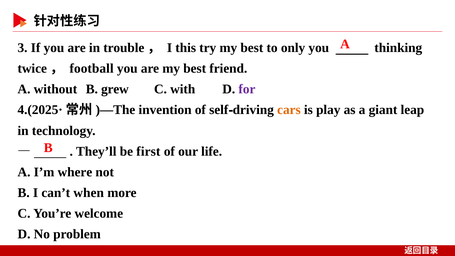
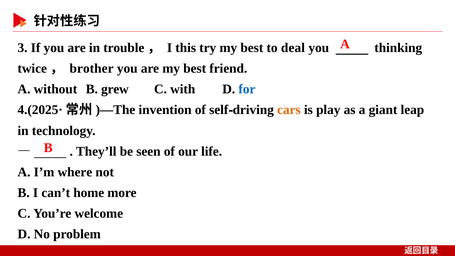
only: only -> deal (293, 48)
football: football -> brother (92, 68)
for colour: purple -> blue (247, 89)
first: first -> seen (148, 151)
when: when -> home (89, 193)
